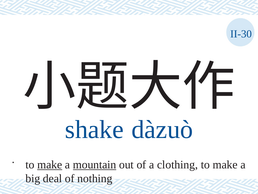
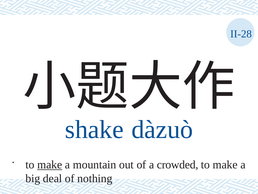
II-30: II-30 -> II-28 (241, 34)
mountain underline: present -> none (95, 164)
clothing: clothing -> crowded (178, 164)
